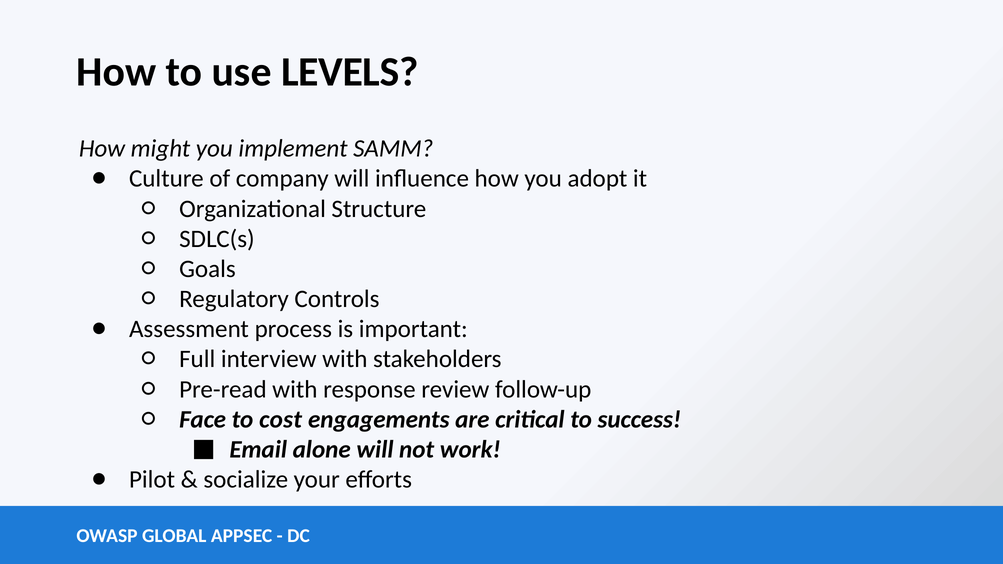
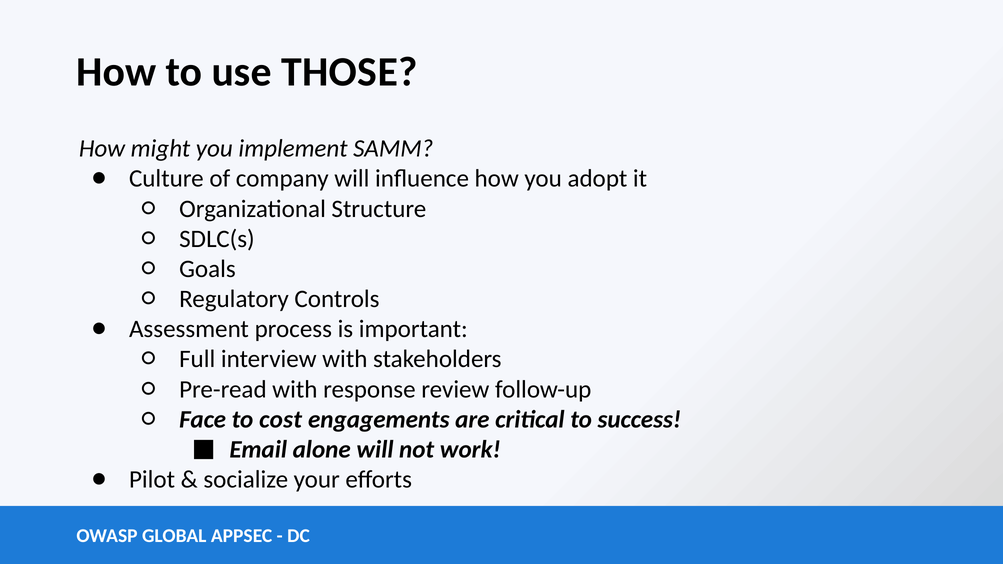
LEVELS: LEVELS -> THOSE (349, 72)
